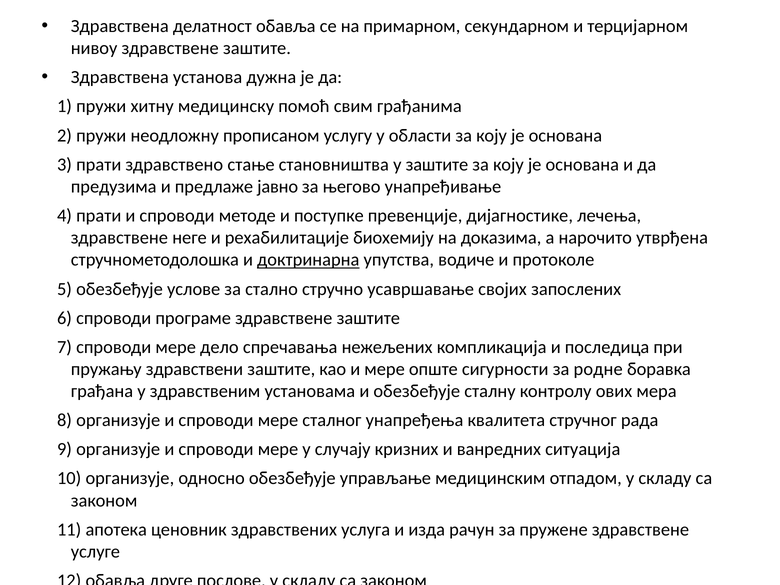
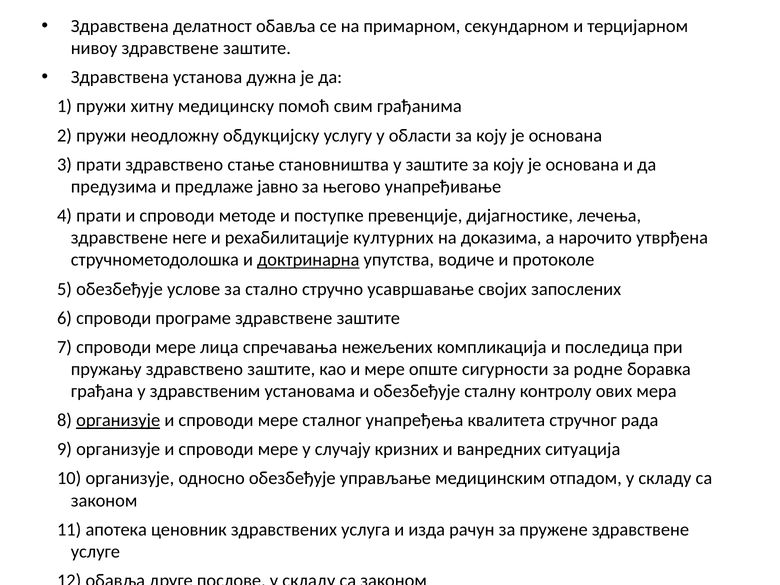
прописаном: прописаном -> обдукцијску (271, 135)
биохемију: биохемију -> културних (393, 238)
дело: дело -> лица (219, 347)
пружању здравствени: здравствени -> здравствено (194, 369)
организује underline: none -> present (118, 420)
